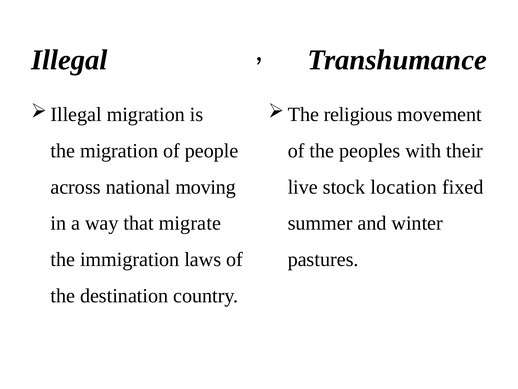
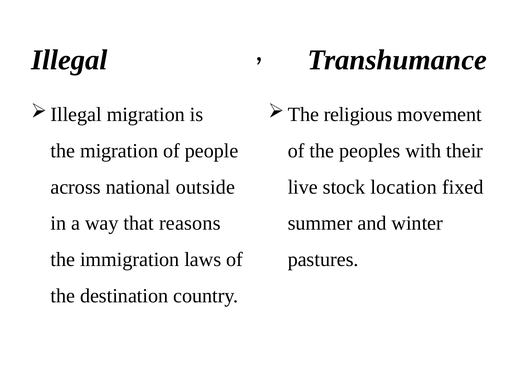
moving: moving -> outside (205, 187)
migrate: migrate -> reasons (190, 223)
